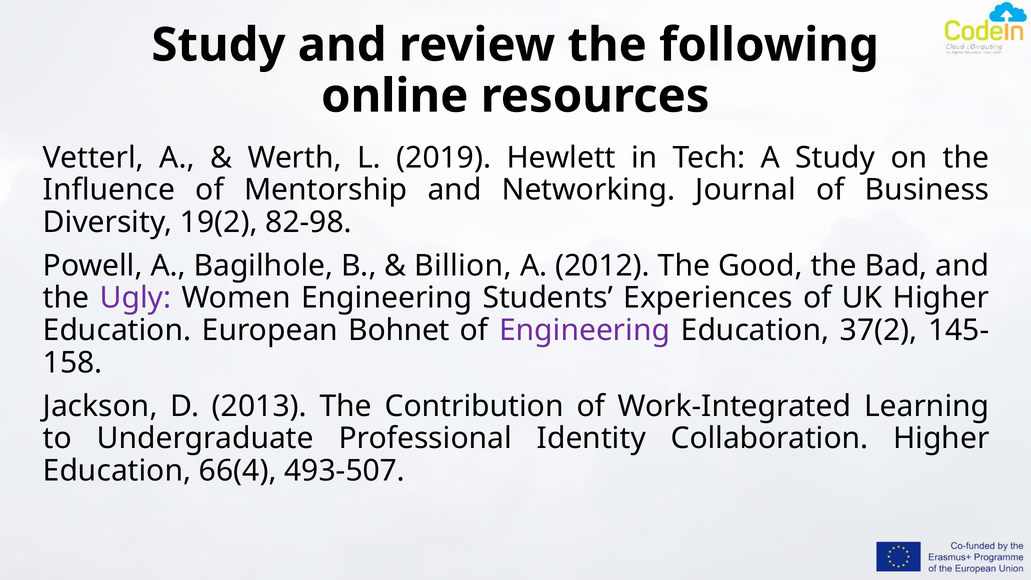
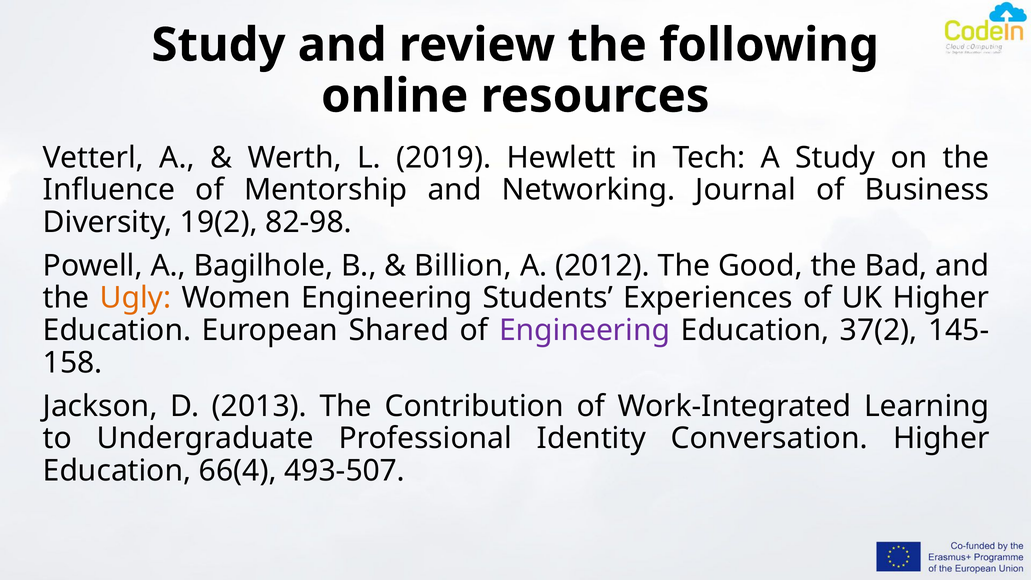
Ugly colour: purple -> orange (135, 298)
Bohnet: Bohnet -> Shared (399, 330)
Collaboration: Collaboration -> Conversation (769, 438)
